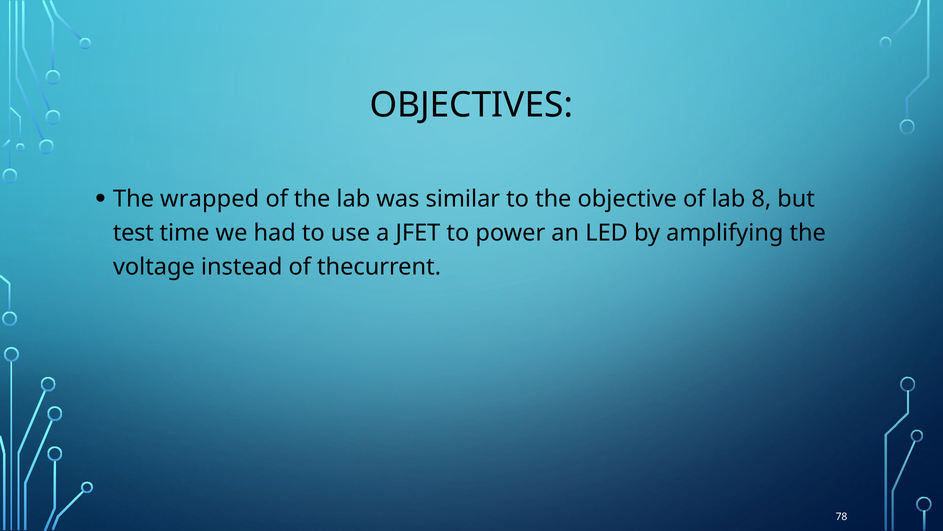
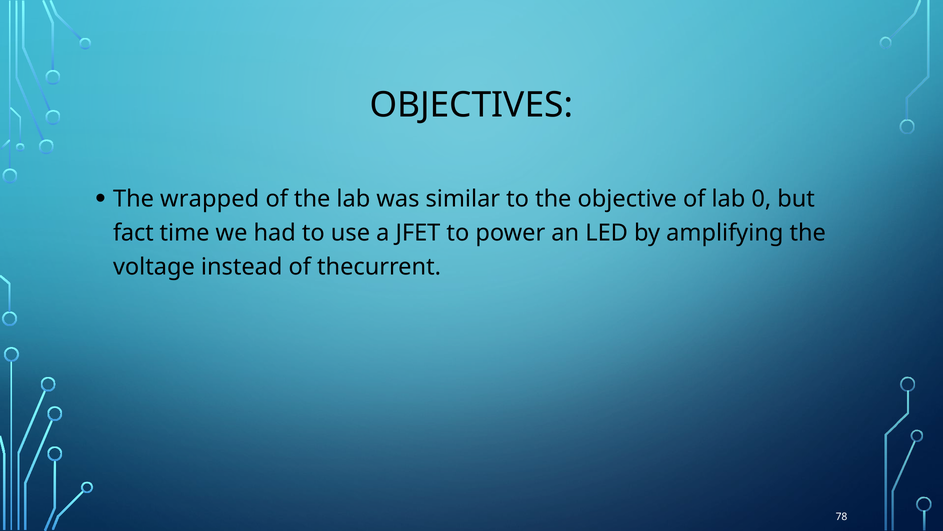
8: 8 -> 0 (761, 199)
test: test -> fact (133, 233)
